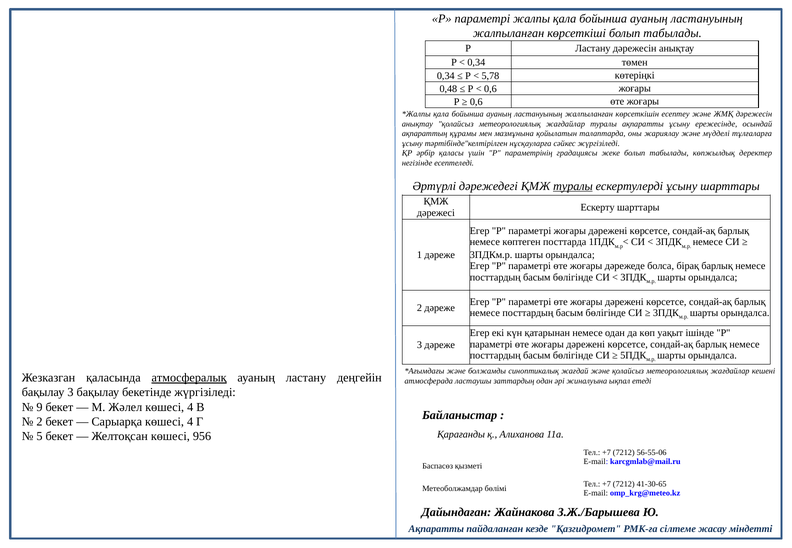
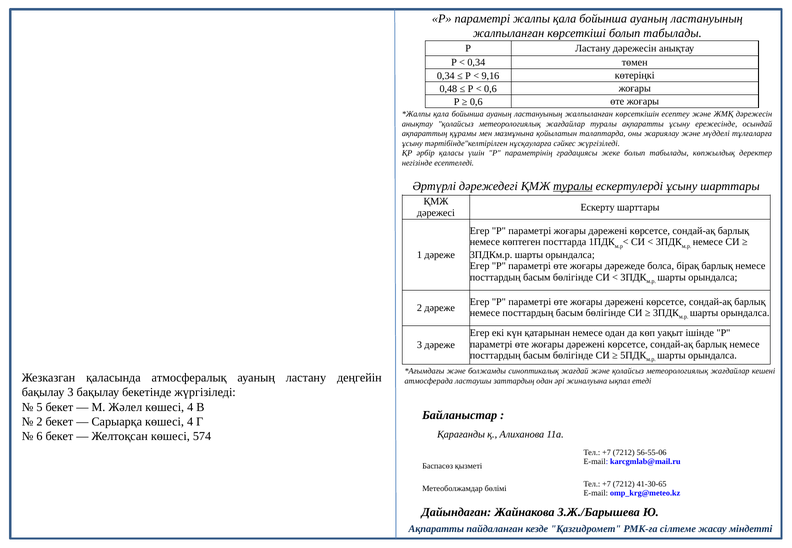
5,78: 5,78 -> 9,16 (490, 76)
атмосфералық underline: present -> none (189, 378)
9: 9 -> 5 (39, 407)
5: 5 -> 6 (39, 436)
956: 956 -> 574 (202, 436)
